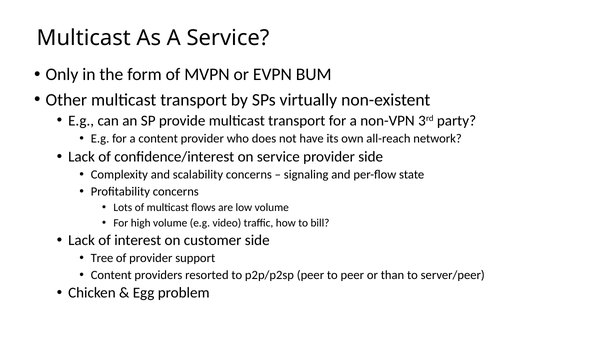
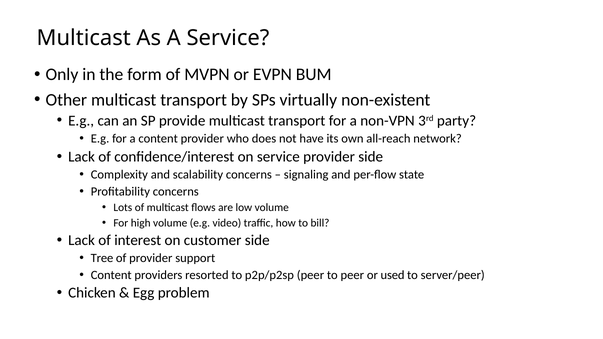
than: than -> used (393, 275)
